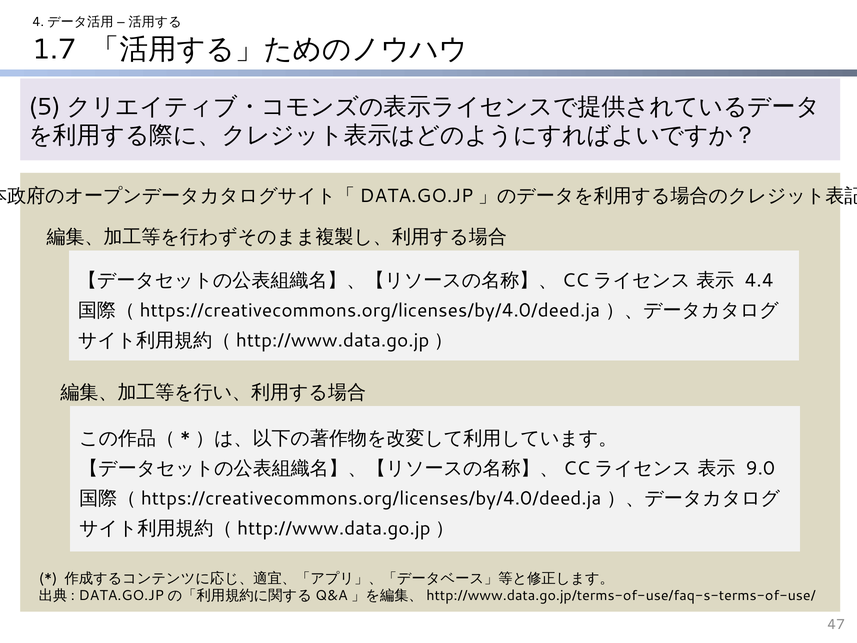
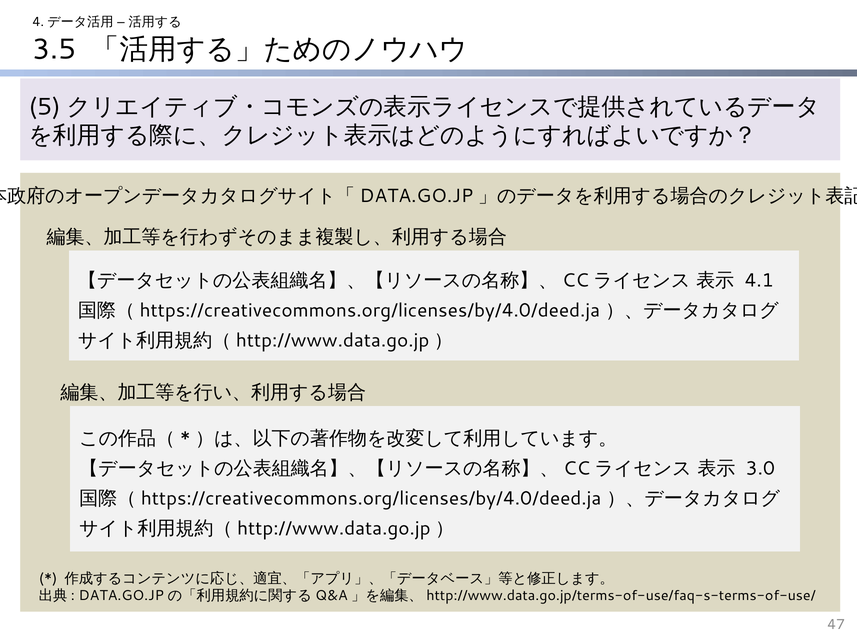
1.7: 1.7 -> 3.5 (54, 49)
4.4: 4.4 -> 4.1 (759, 280)
9.0: 9.0 -> 3.0 (760, 468)
